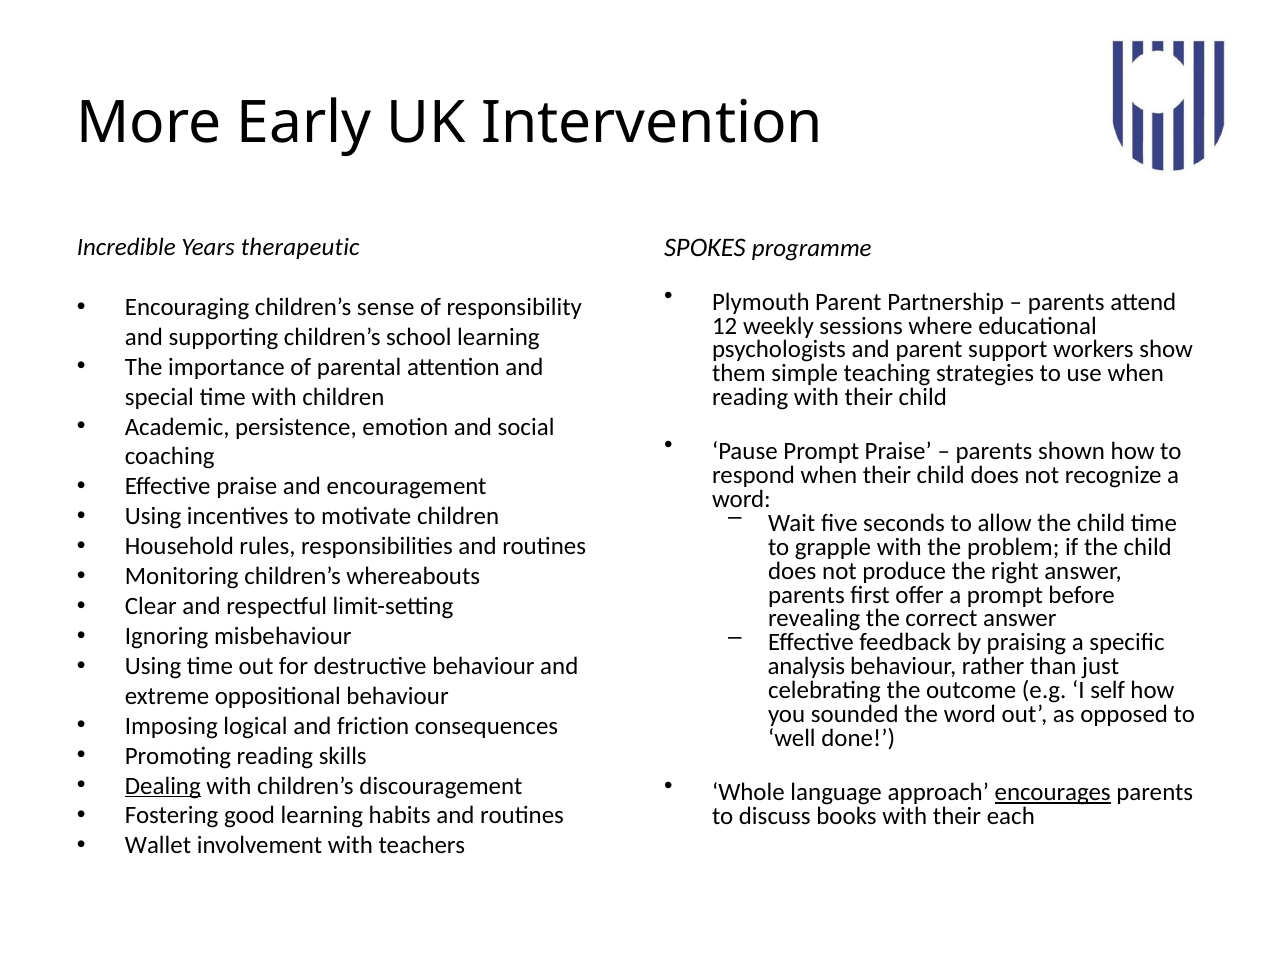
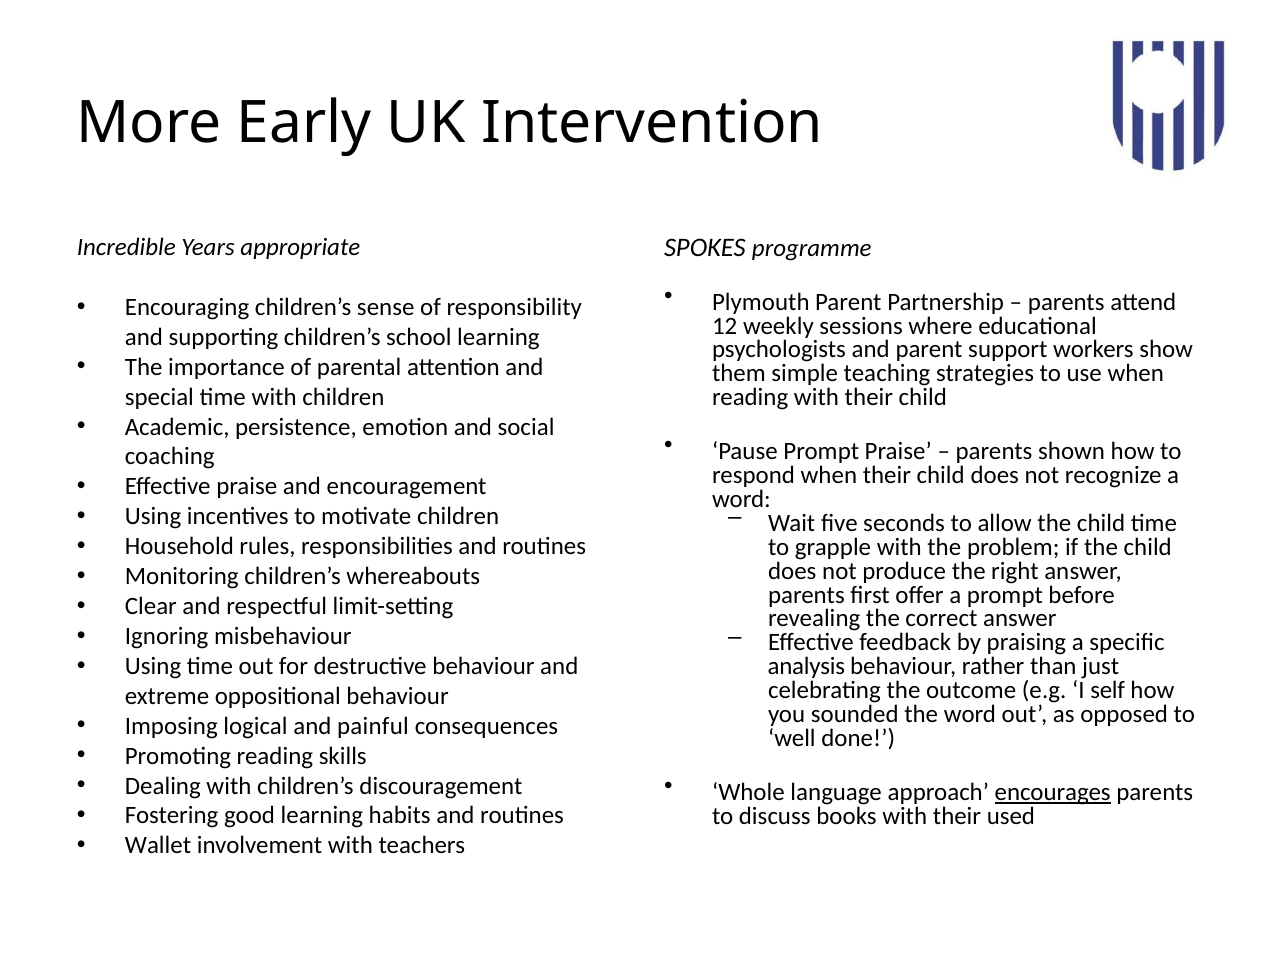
therapeutic: therapeutic -> appropriate (300, 247)
friction: friction -> painful (373, 726)
Dealing underline: present -> none (163, 786)
each: each -> used (1011, 816)
